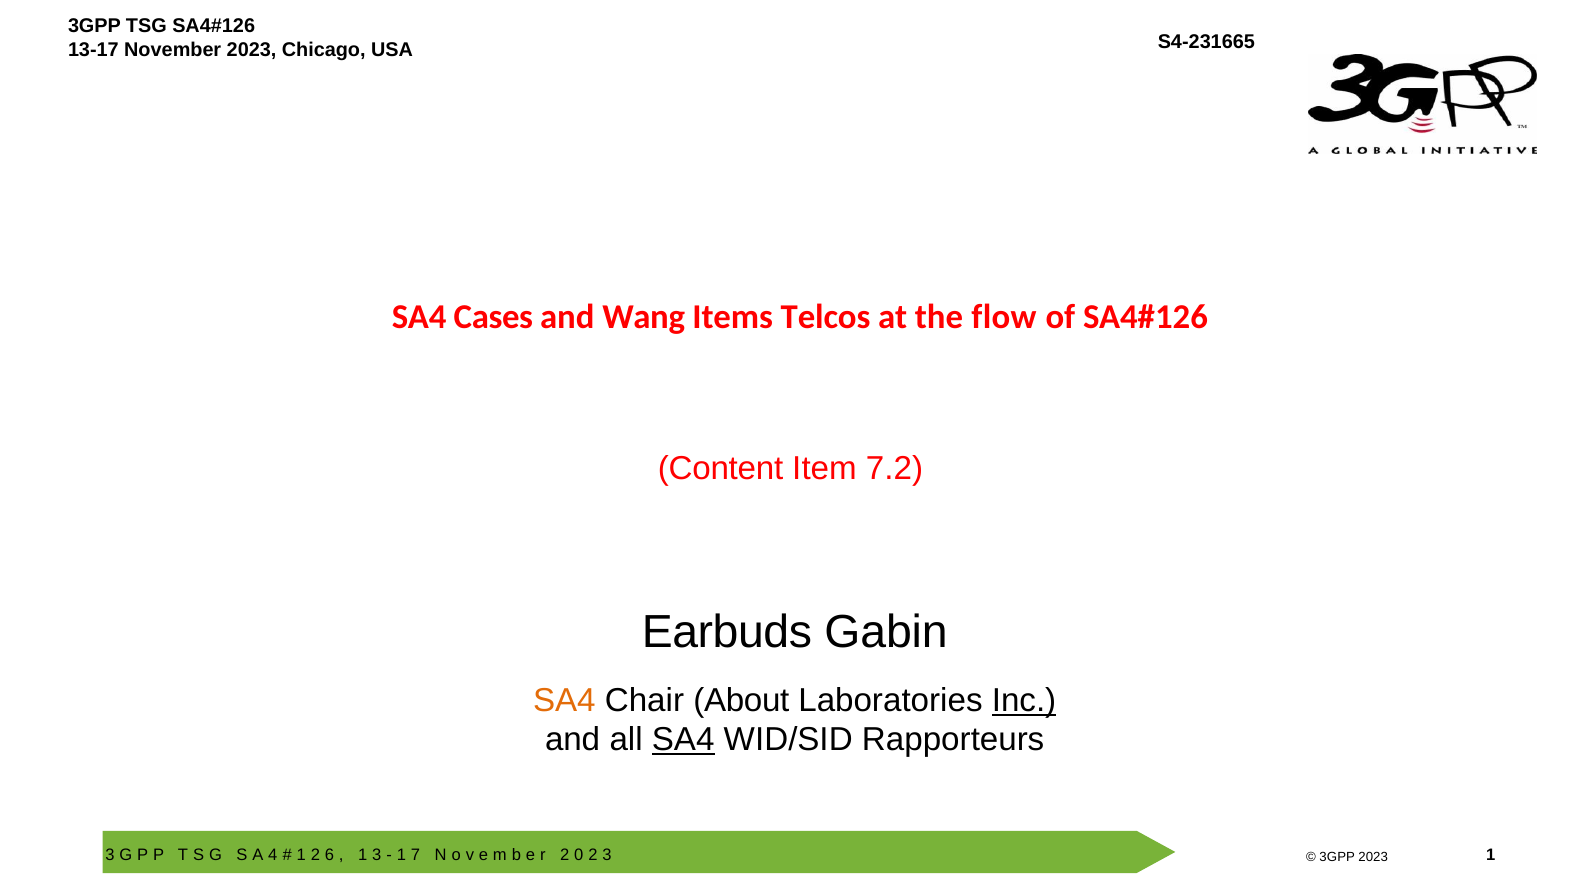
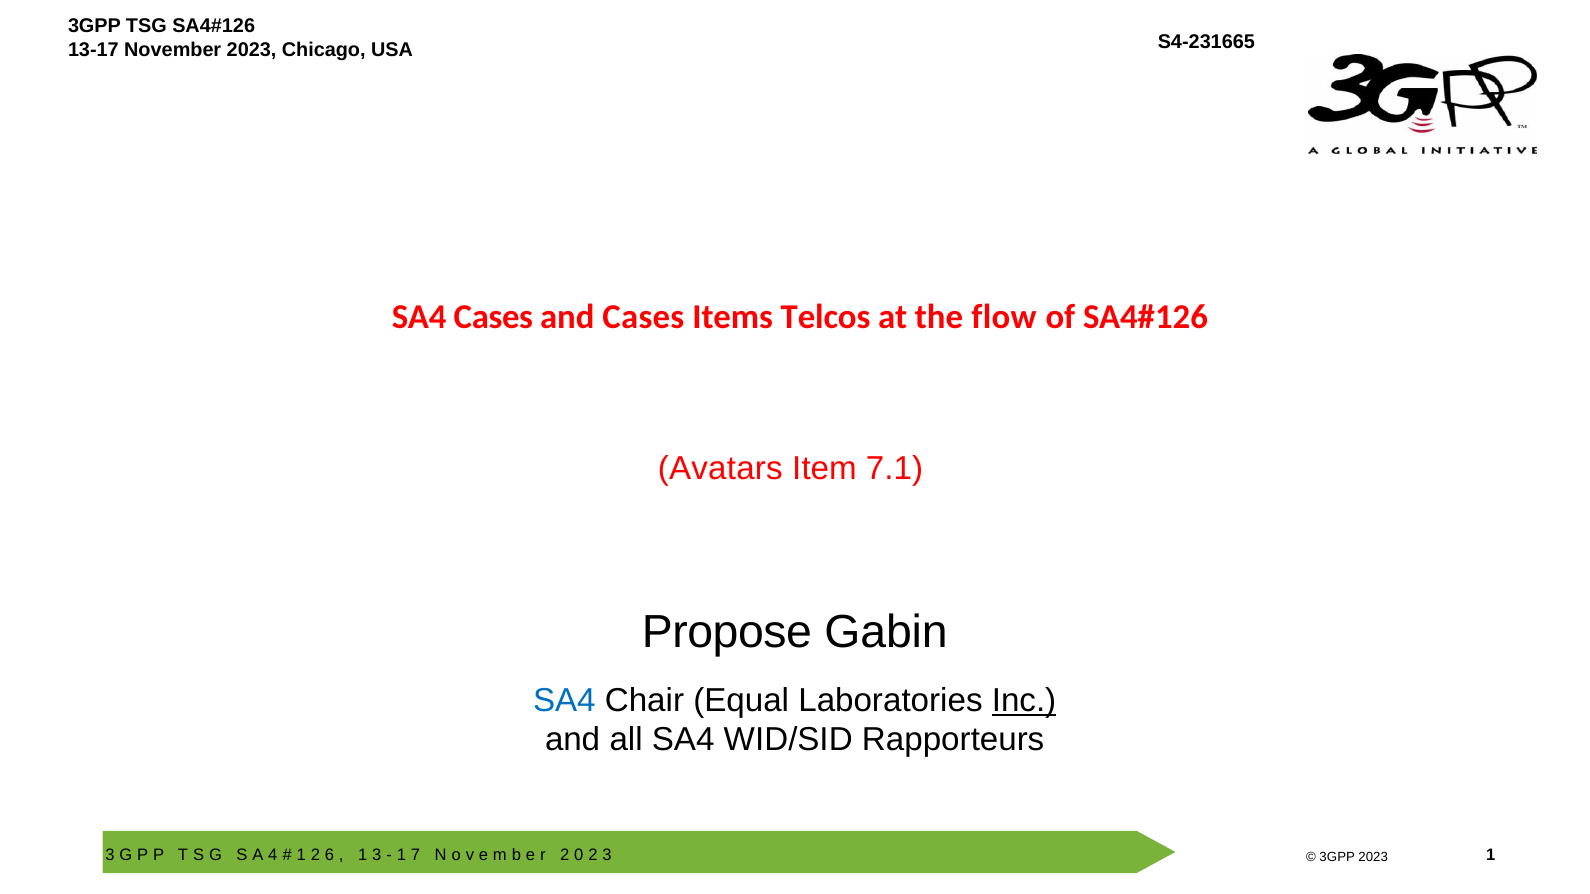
and Wang: Wang -> Cases (643, 317)
Content: Content -> Avatars (720, 469)
7.2: 7.2 -> 7.1 (894, 469)
Earbuds: Earbuds -> Propose (727, 633)
SA4 colour: orange -> blue (564, 701)
About: About -> Equal (741, 701)
SA4 underline: present -> none (683, 740)
